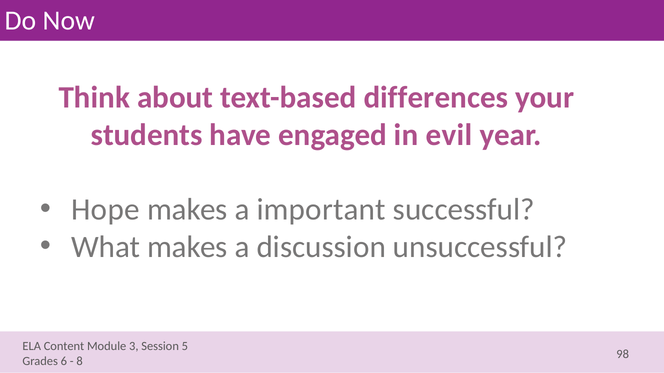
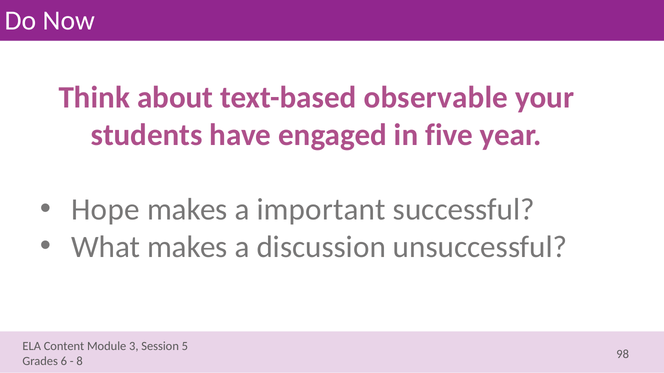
differences: differences -> observable (436, 98)
evil: evil -> five (449, 135)
